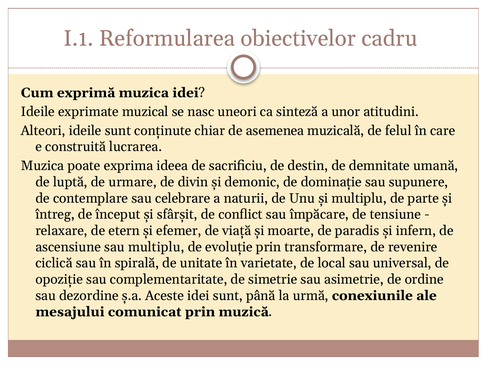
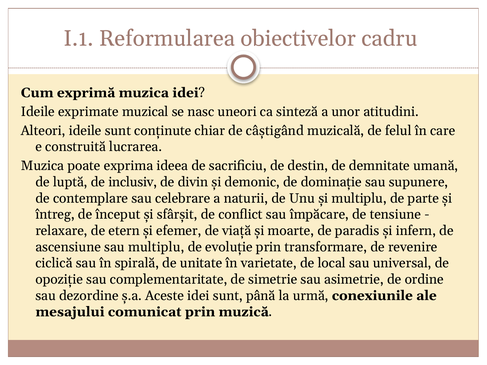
asemenea: asemenea -> câștigând (275, 131)
urmare: urmare -> inclusiv (133, 182)
